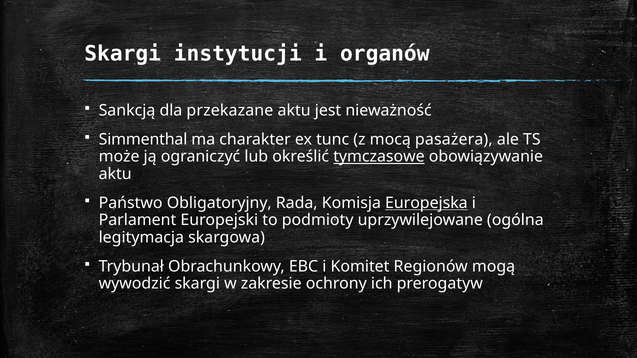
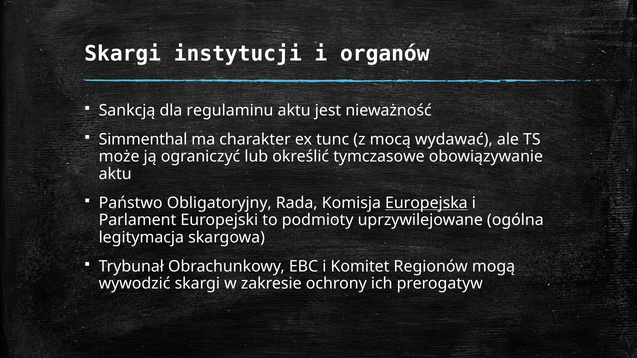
przekazane: przekazane -> regulaminu (230, 110)
pasażera: pasażera -> wydawać (454, 140)
tymczasowe underline: present -> none (379, 157)
